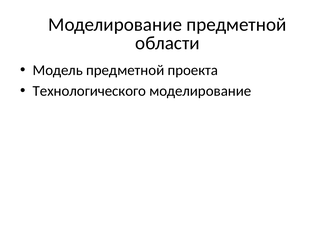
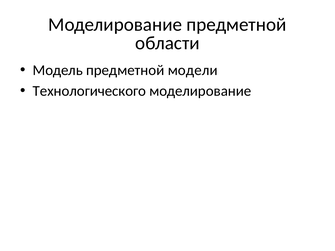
проекта: проекта -> модели (193, 70)
